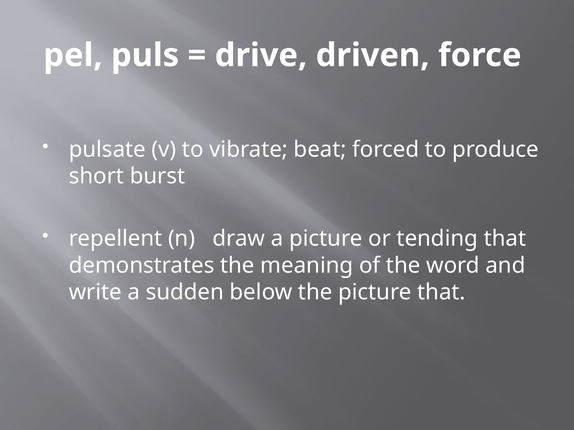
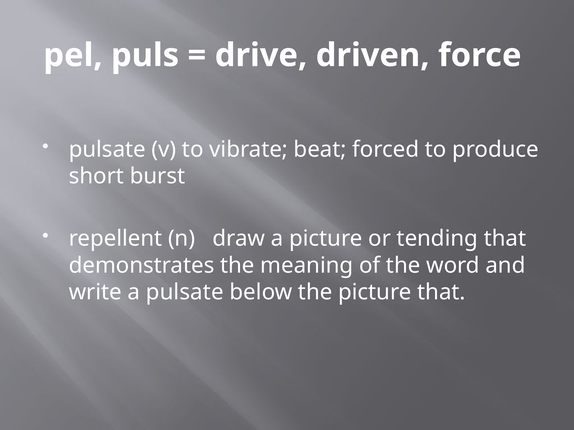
a sudden: sudden -> pulsate (185, 292)
